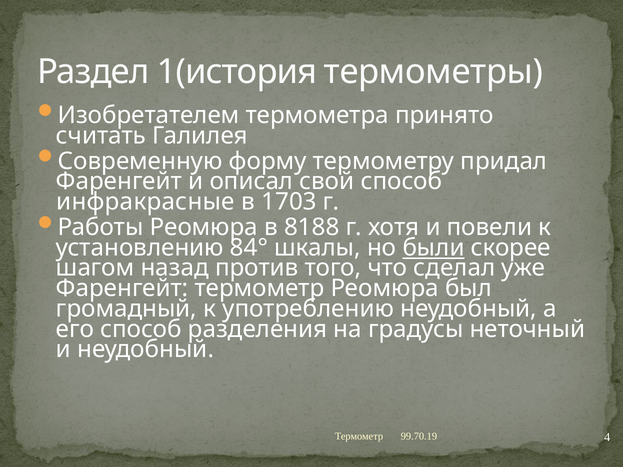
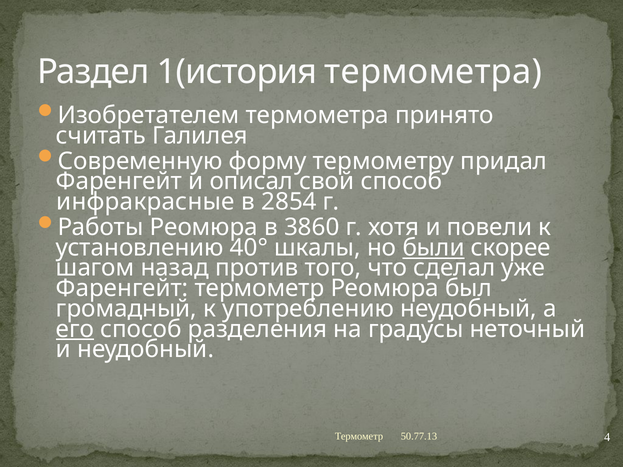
1(история термометры: термометры -> термометра (433, 72)
1703: 1703 -> 2854 (289, 202)
8188: 8188 -> 3860 (312, 227)
84°: 84° -> 40° (249, 248)
его underline: none -> present (75, 329)
99.70.19: 99.70.19 -> 50.77.13 (419, 436)
